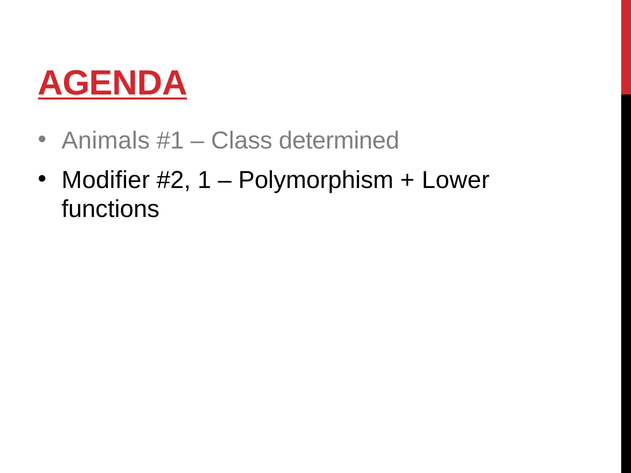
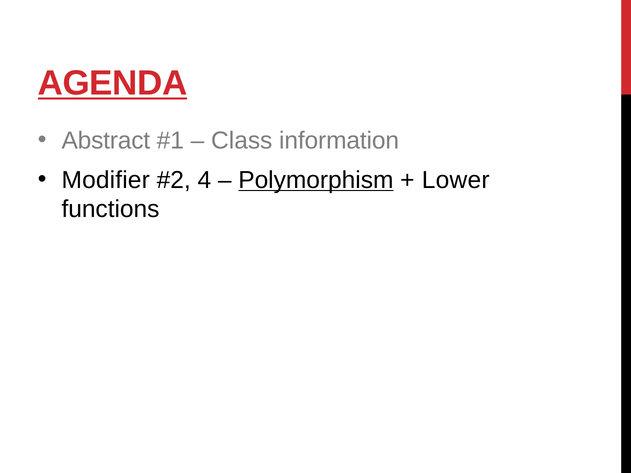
Animals: Animals -> Abstract (106, 140)
determined: determined -> information (339, 140)
1: 1 -> 4 (204, 180)
Polymorphism underline: none -> present (316, 180)
